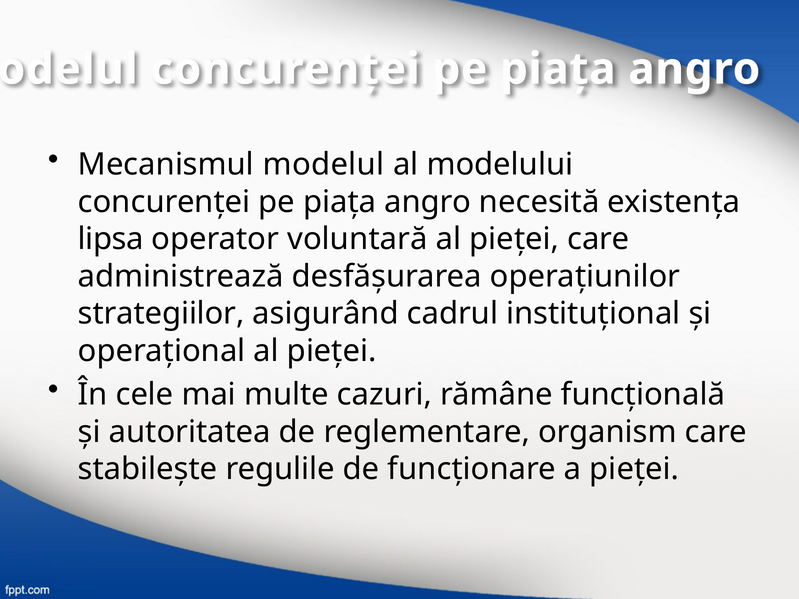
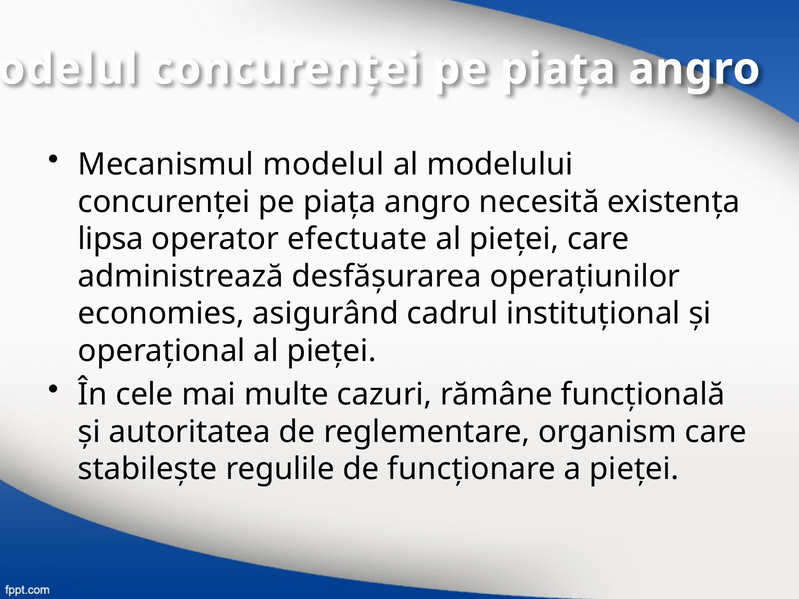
voluntară: voluntară -> efectuate (357, 239)
strategiilor: strategiilor -> economies (161, 314)
